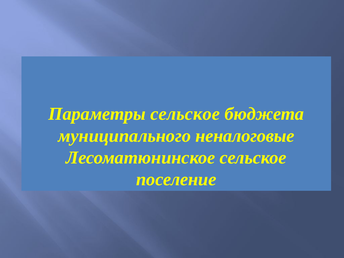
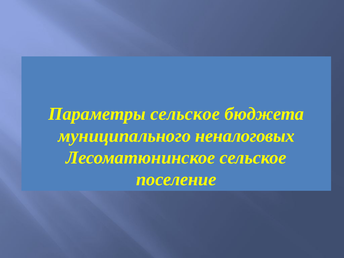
неналоговые: неналоговые -> неналоговых (245, 136)
